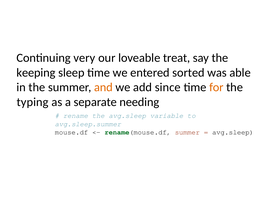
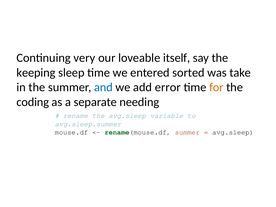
treat: treat -> itself (177, 58)
able: able -> take (240, 73)
and colour: orange -> blue (103, 87)
since: since -> error (168, 87)
typing: typing -> coding (33, 102)
